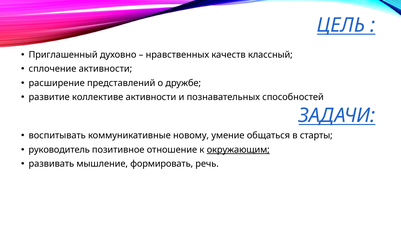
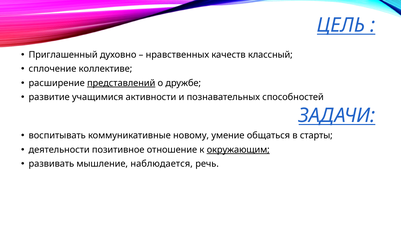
сплочение активности: активности -> коллективе (105, 69)
представлений underline: none -> present (121, 83)
коллективе: коллективе -> учащимися (98, 97)
руководитель: руководитель -> деятельности (59, 149)
формировать: формировать -> наблюдается (162, 163)
